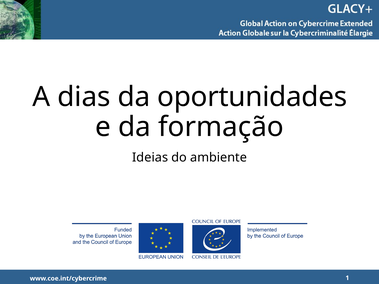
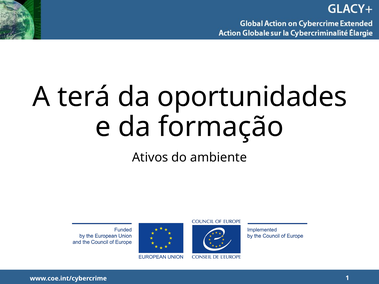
dias: dias -> terá (84, 97)
Ideias: Ideias -> Ativos (150, 158)
